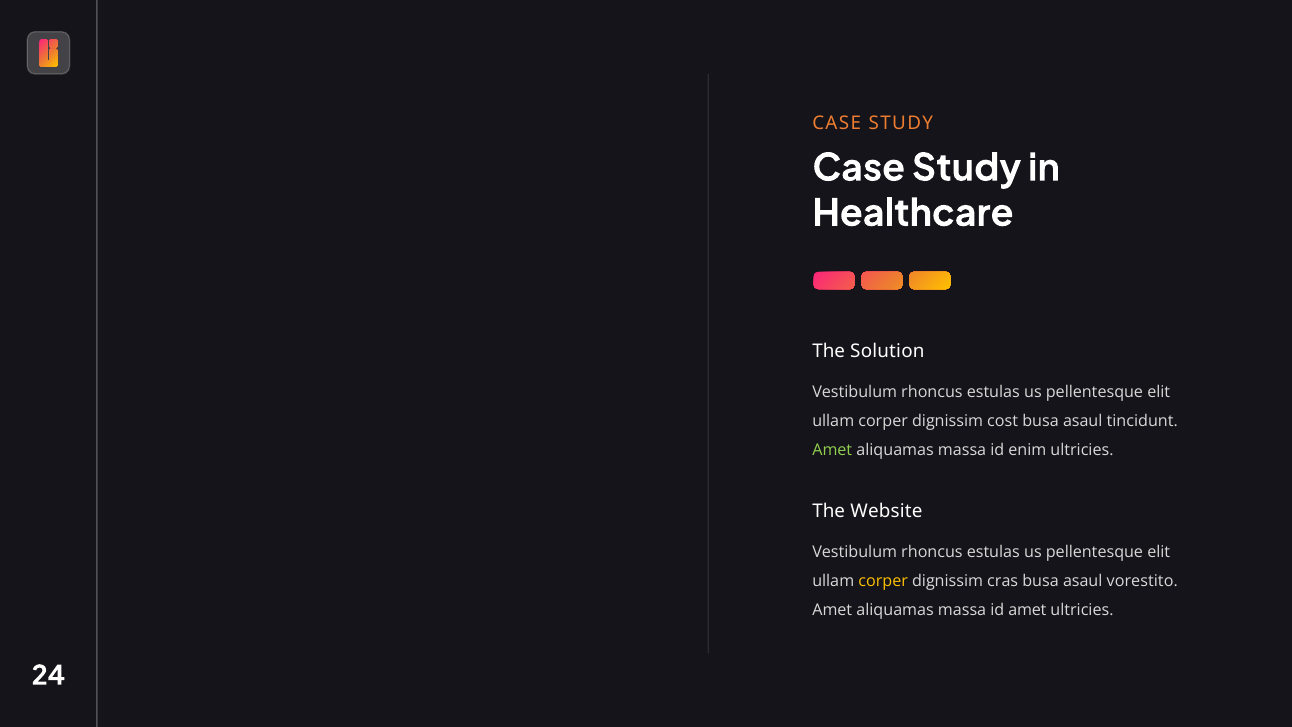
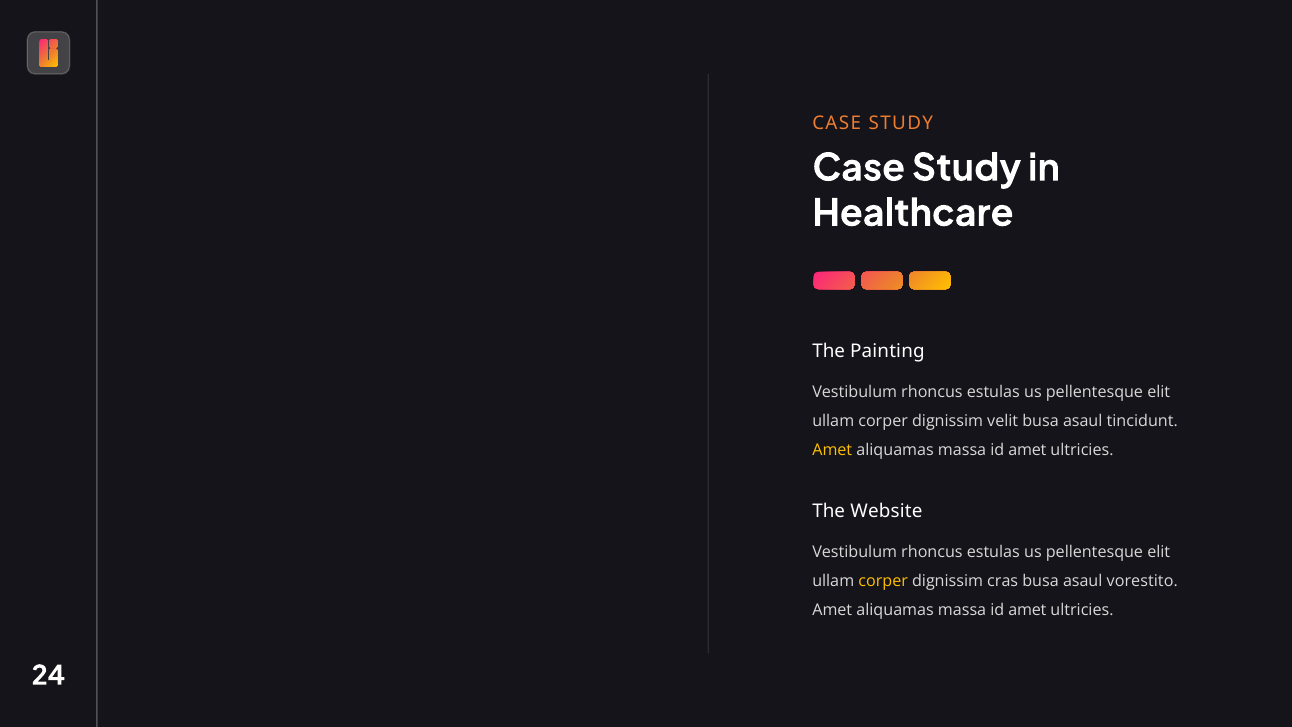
Solution: Solution -> Painting (887, 352)
cost: cost -> velit (1003, 421)
Amet colour: light green -> yellow (832, 450)
enim: enim -> amet (1027, 450)
